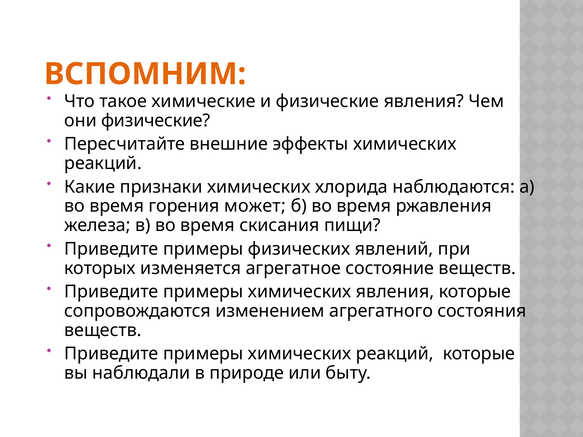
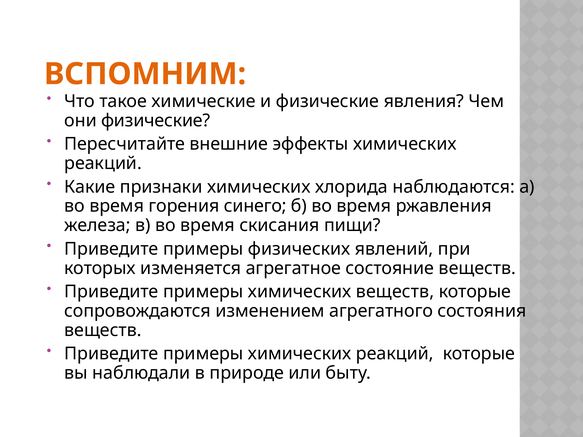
может: может -> синего (255, 206)
химических явления: явления -> веществ (395, 292)
